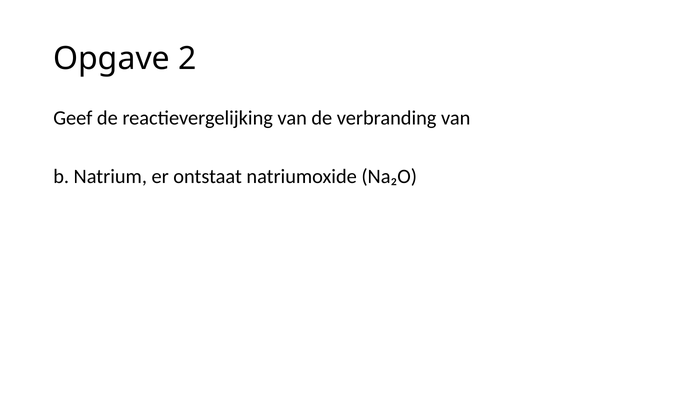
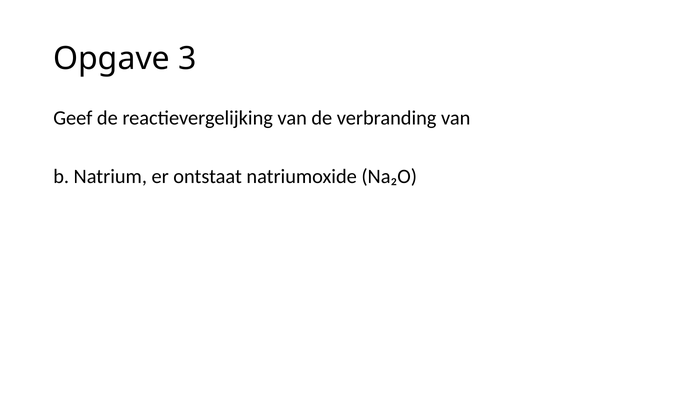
2: 2 -> 3 (187, 59)
